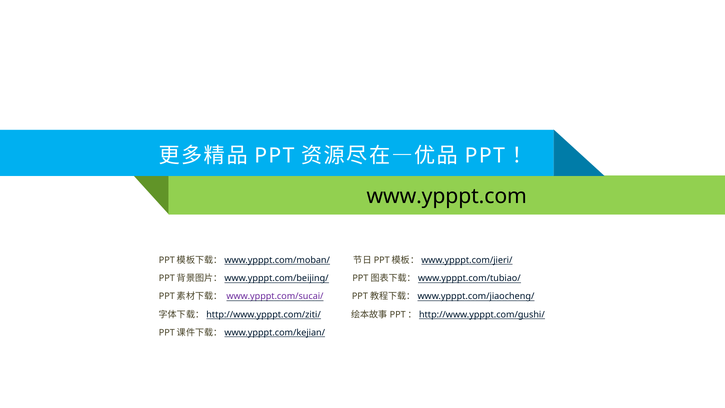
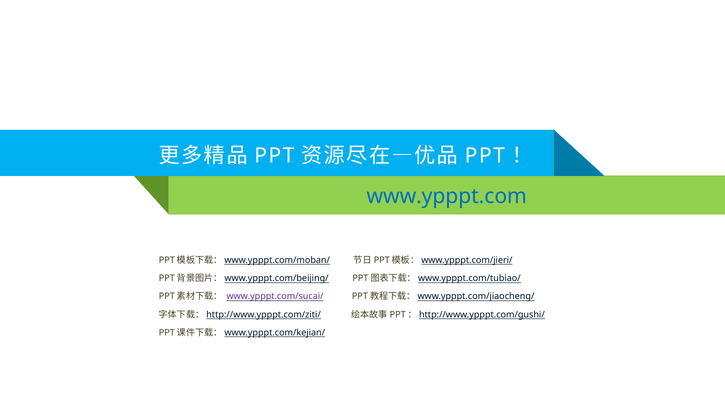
www.ypppt.com colour: black -> blue (447, 196)
